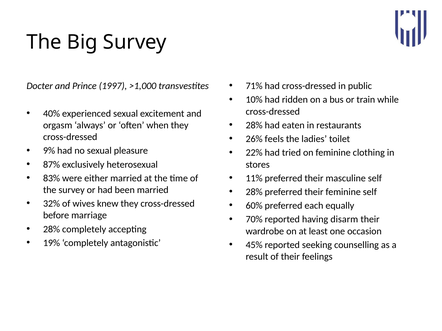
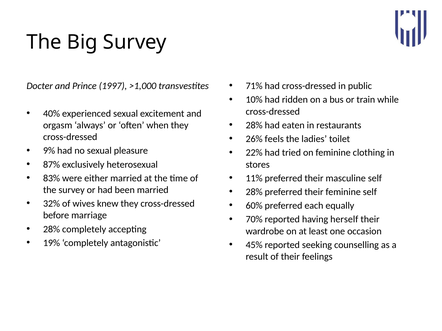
disarm: disarm -> herself (344, 220)
